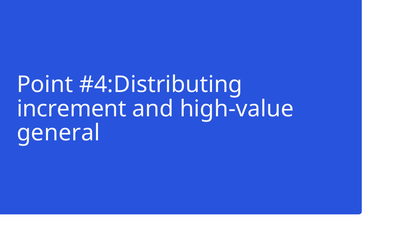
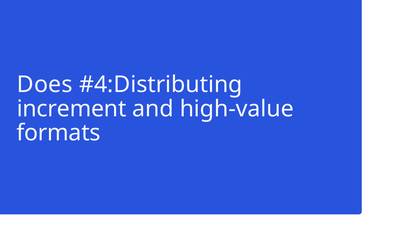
Point: Point -> Does (45, 85)
general: general -> formats (58, 133)
